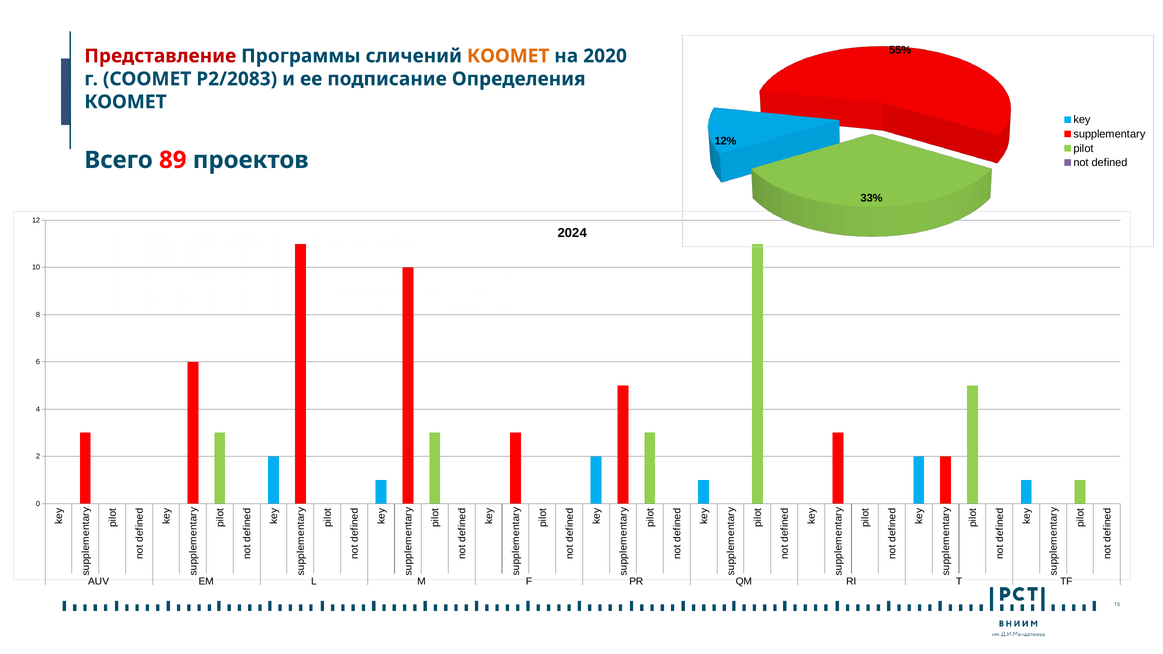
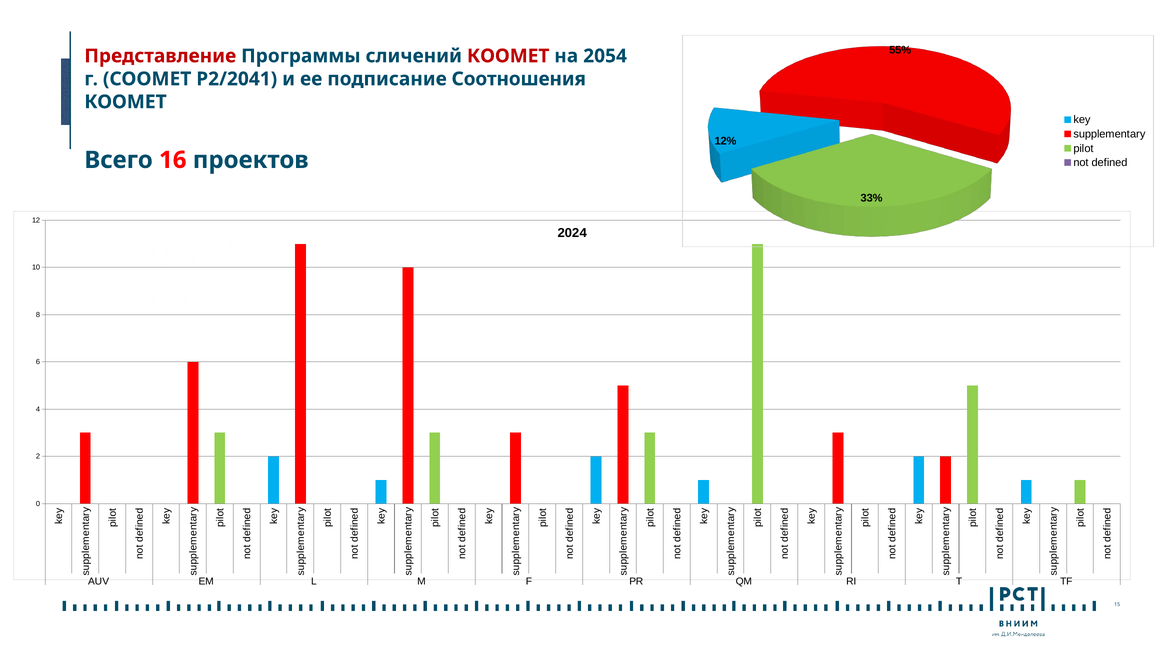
КООМЕТ colour: orange -> red (508, 56)
2020: 2020 -> 2054 (605, 56)
P2/2083: P2/2083 -> P2/2041 (237, 79)
Определения: Определения -> Соотношения (519, 79)
89: 89 -> 16 (173, 160)
